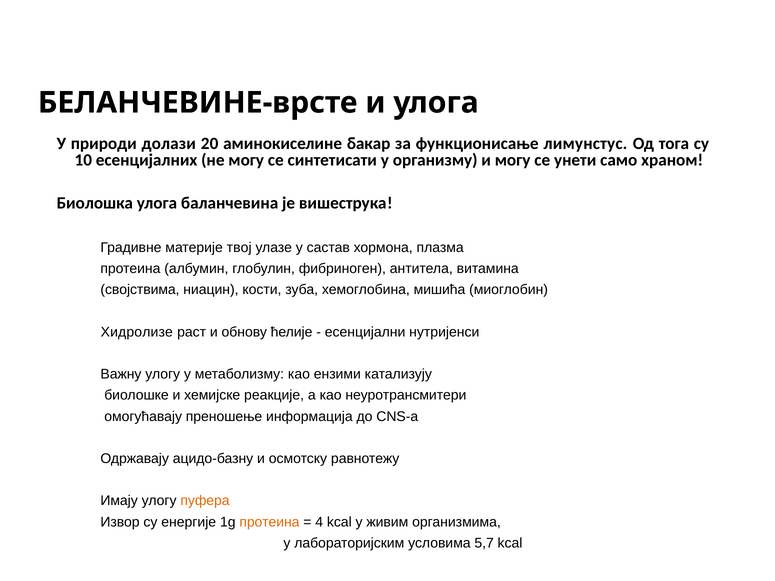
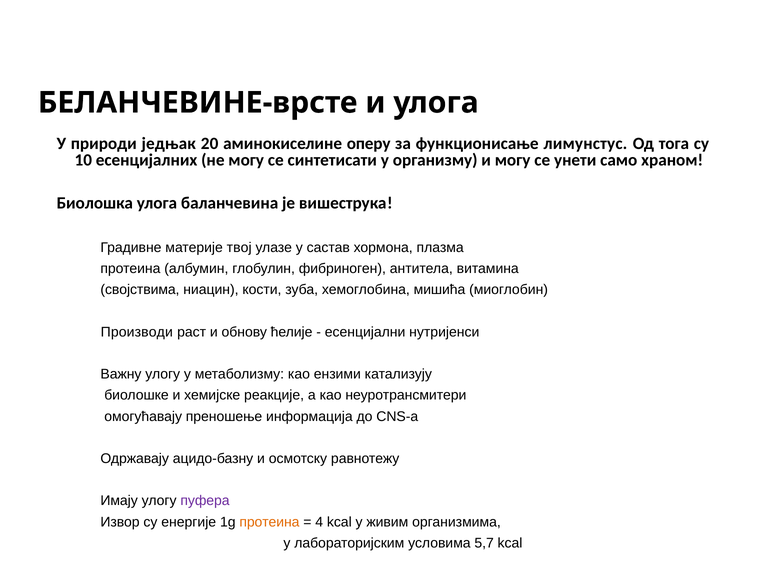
долази: долази -> једњак (169, 143)
бакар: бакар -> оперу (369, 143)
Хидролизе: Хидролизе -> Производи (137, 332)
пуфера colour: orange -> purple (205, 501)
